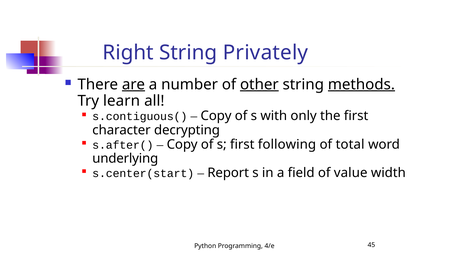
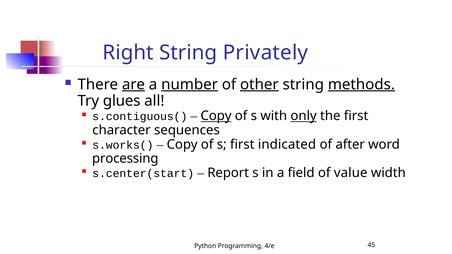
number underline: none -> present (190, 85)
learn: learn -> glues (122, 101)
Copy underline: none -> present (216, 116)
only underline: none -> present (304, 116)
decrypting: decrypting -> sequences (187, 130)
s.after(: s.after( -> s.works( (123, 145)
following: following -> indicated (287, 145)
total: total -> after (350, 145)
underlying: underlying -> processing (125, 159)
